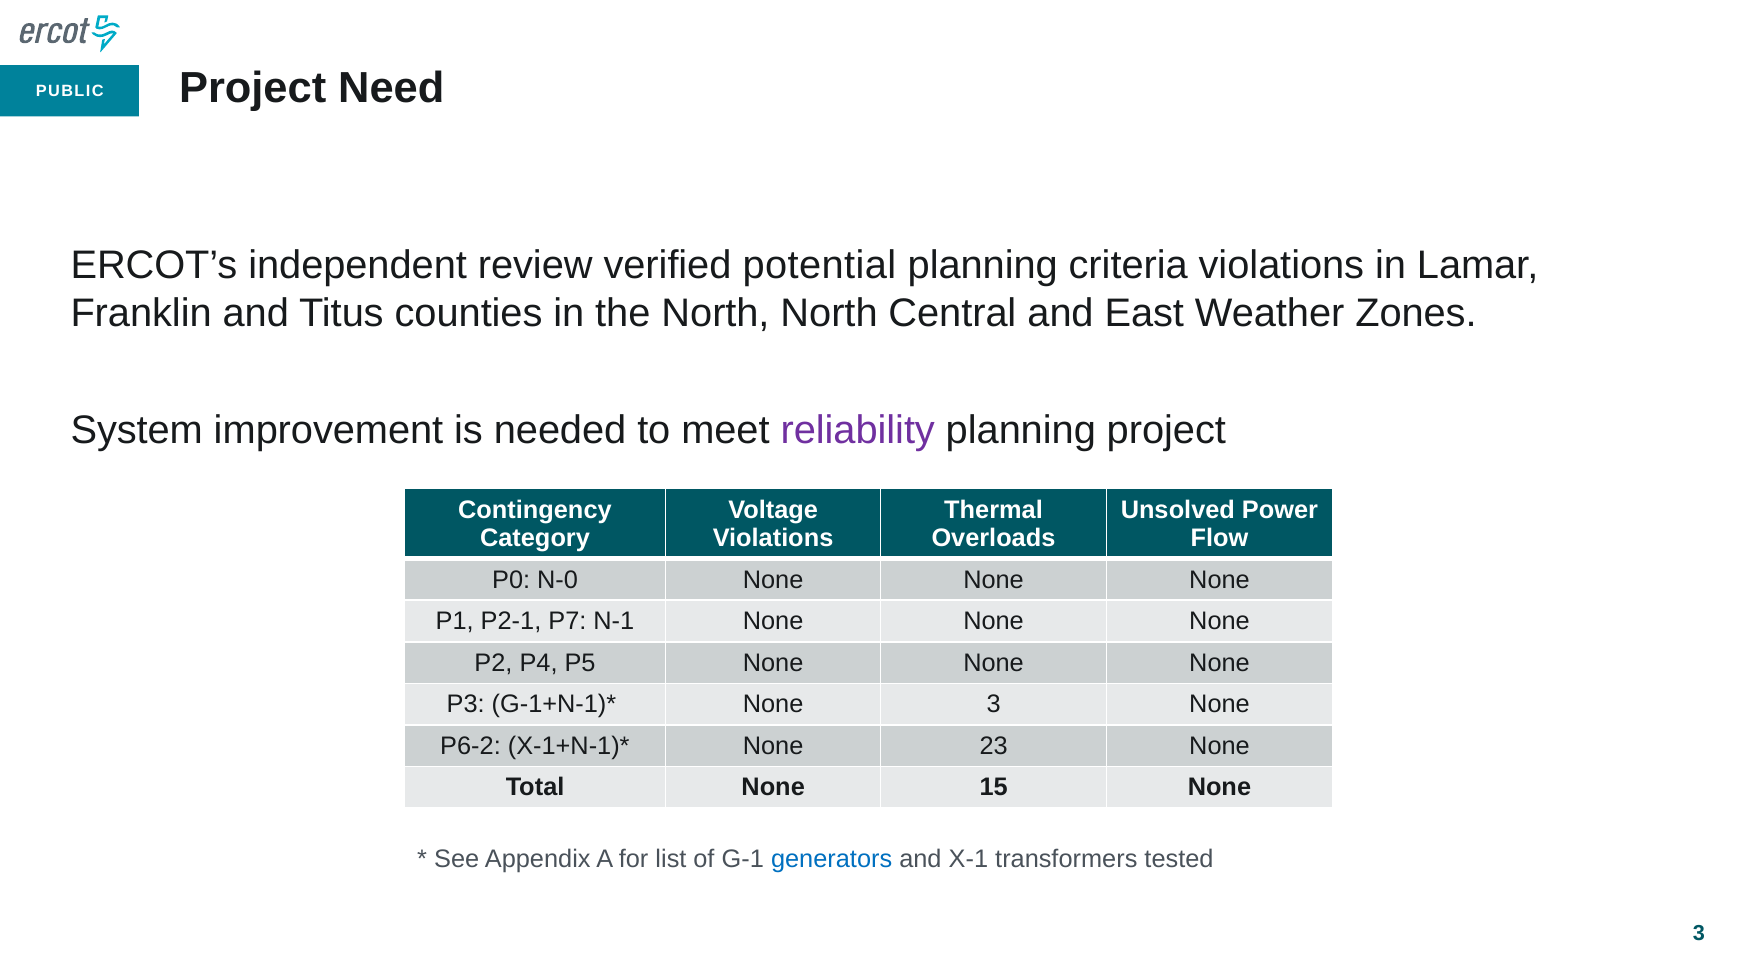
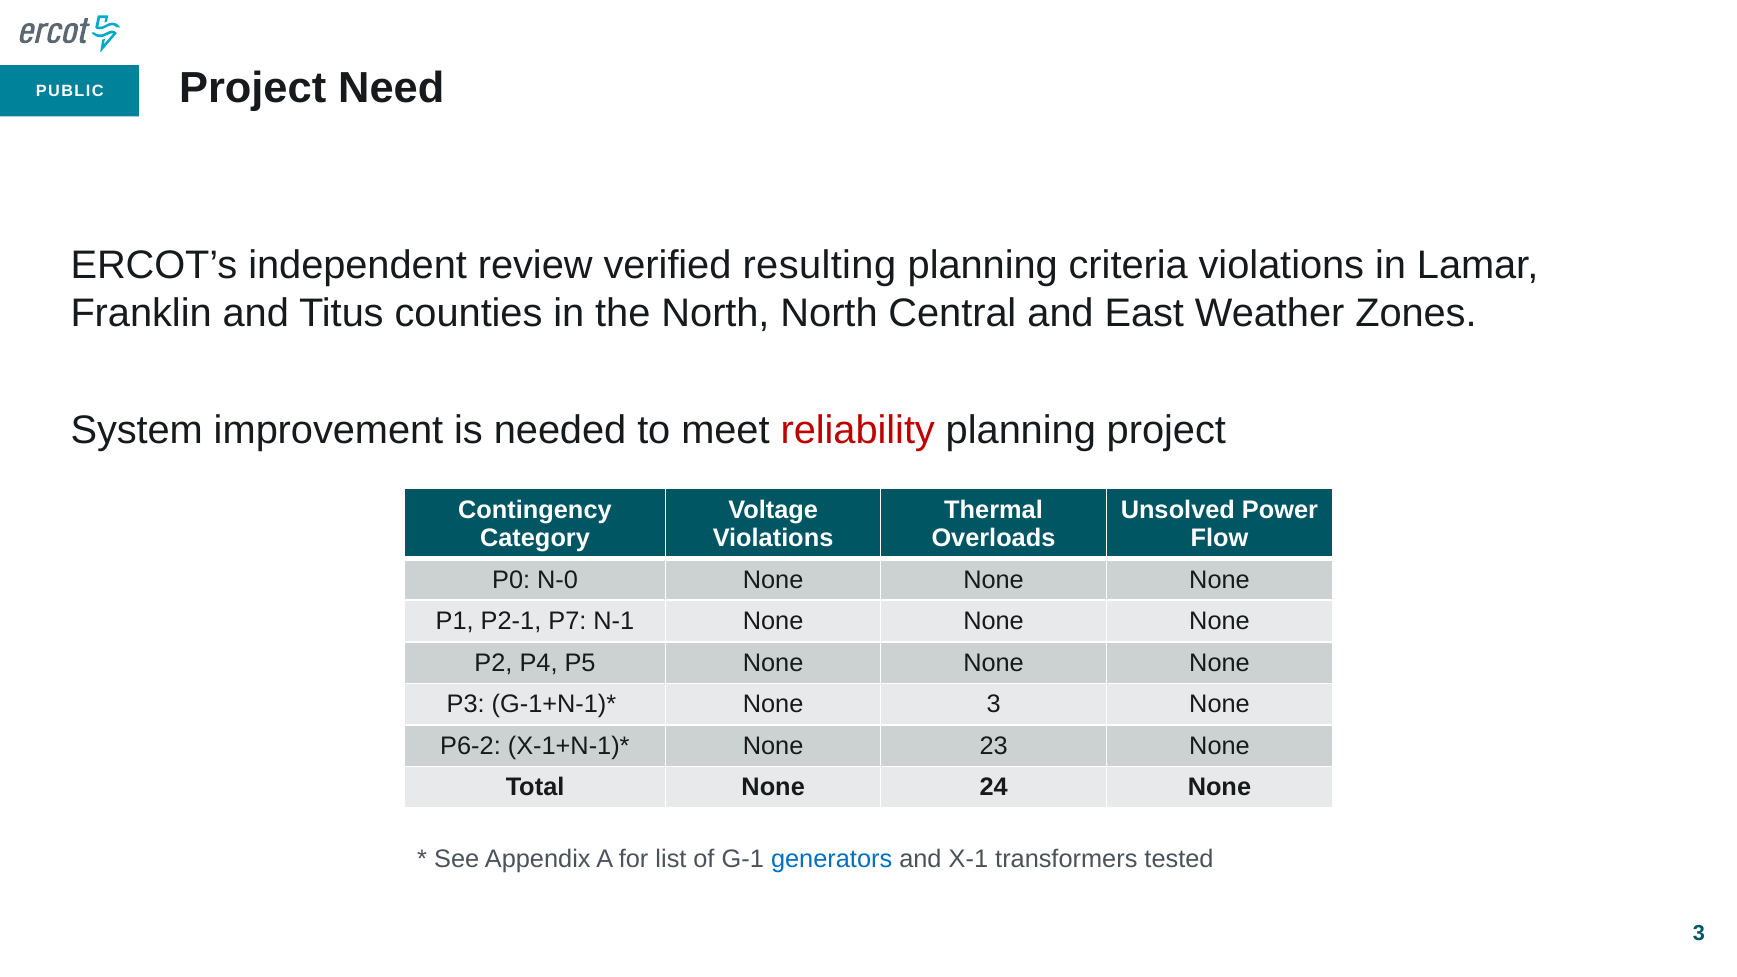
potential: potential -> resulting (819, 266)
reliability colour: purple -> red (858, 431)
15: 15 -> 24 (994, 788)
